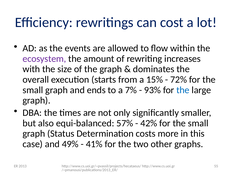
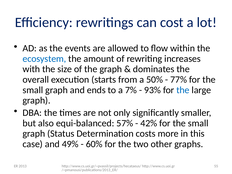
ecosystem colour: purple -> blue (44, 59)
15%: 15% -> 50% (155, 80)
72%: 72% -> 77% (179, 80)
41%: 41% -> 60% (94, 144)
